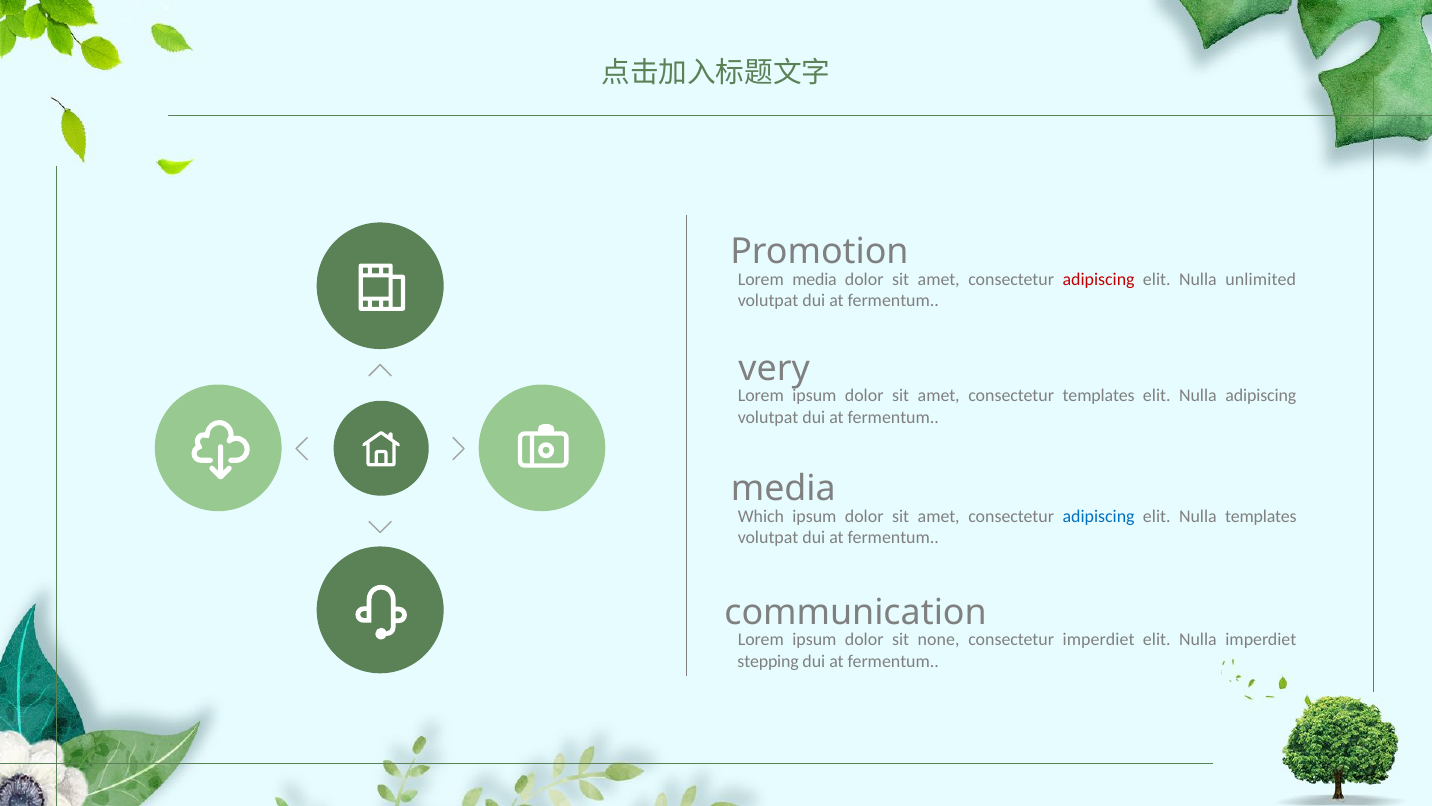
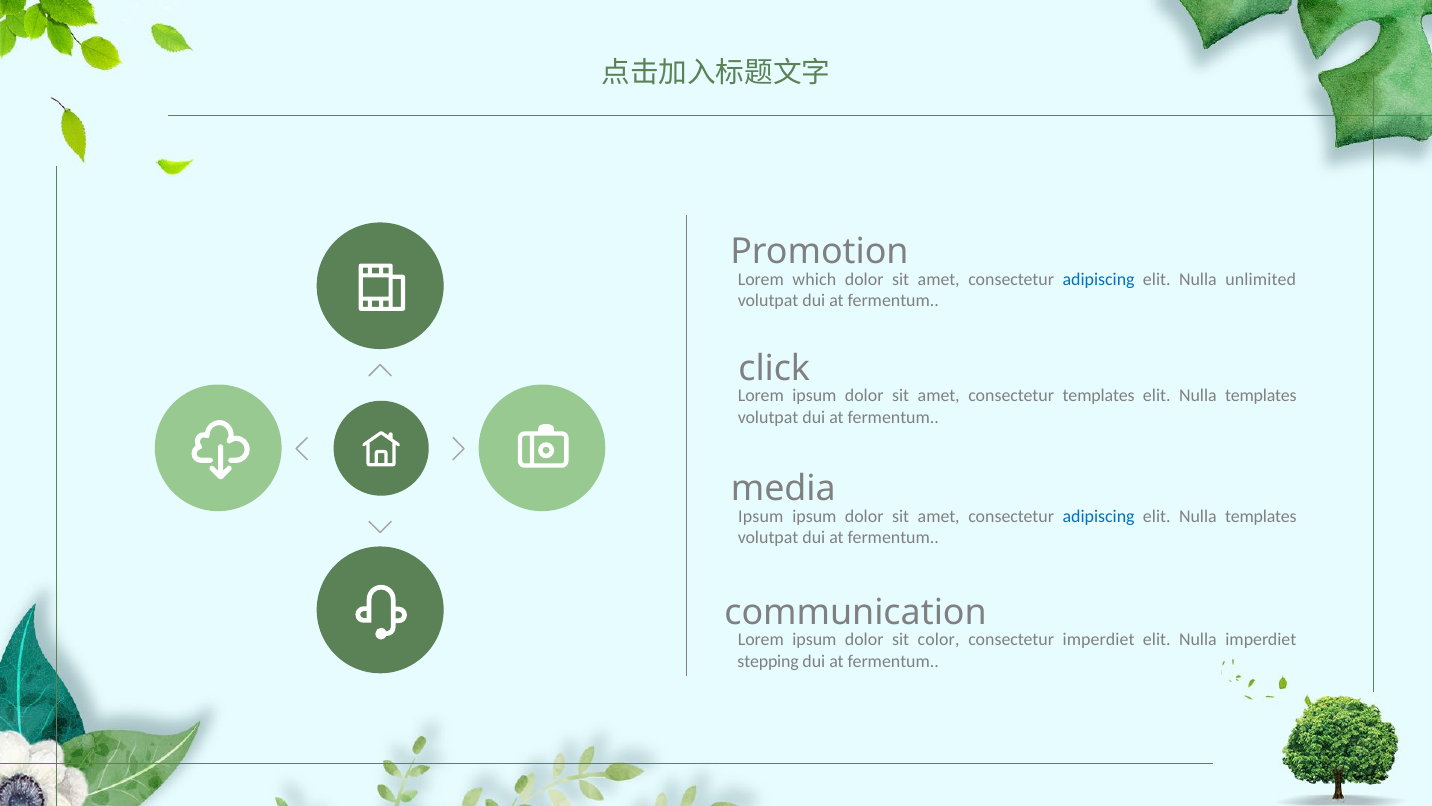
Lorem media: media -> which (814, 279)
adipiscing colour: red -> blue (1099, 279)
very: very -> click (774, 368)
adipiscing: adipiscing -> templates (1261, 396)
Which: Which -> Ipsum (761, 516)
none: none -> color (939, 639)
